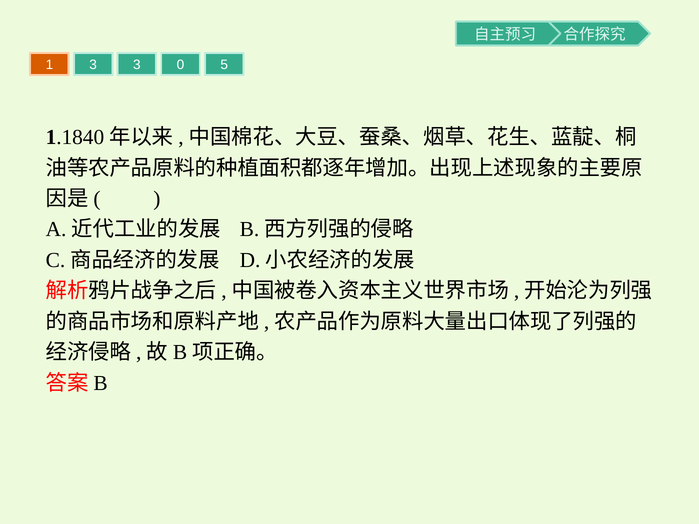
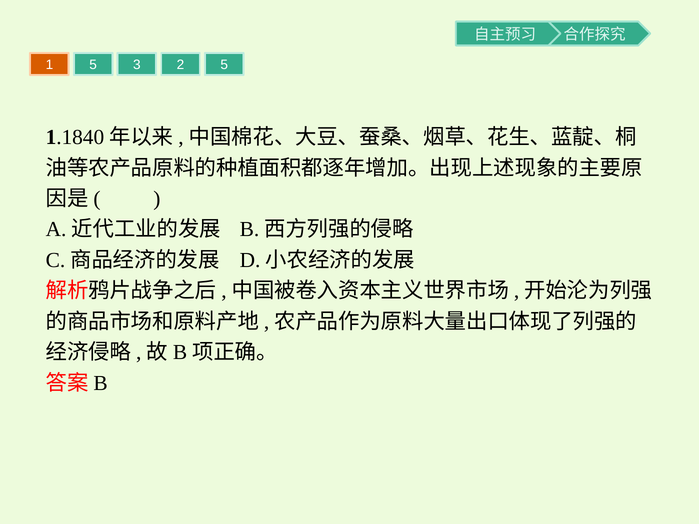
1 3: 3 -> 5 (93, 65)
0: 0 -> 2 (181, 65)
